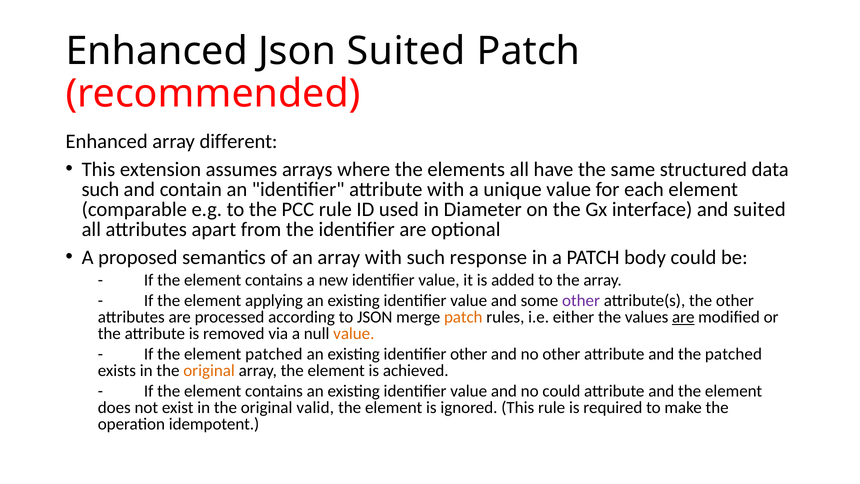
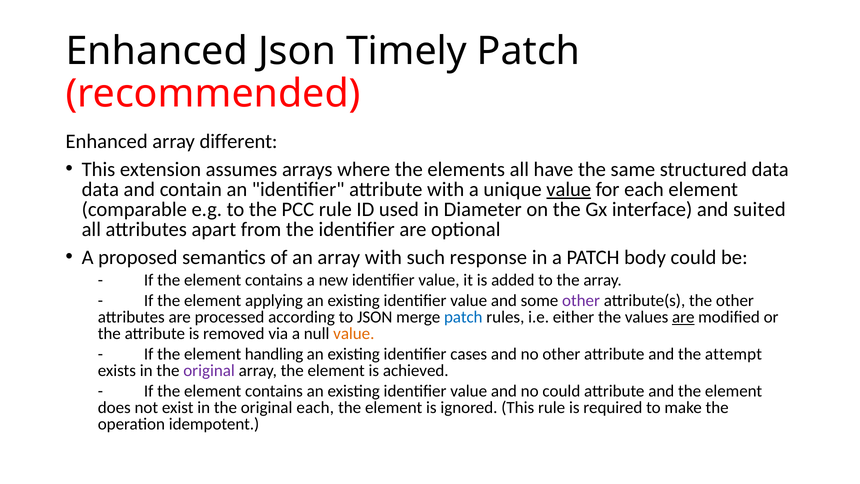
Json Suited: Suited -> Timely (407, 51)
such: such -> data (100, 189)
value underline: none -> present (569, 189)
patch colour: orange -> blue (463, 317)
element patched: patched -> handling (274, 354)
identifier other: other -> cases (469, 354)
the patched: patched -> attempt (733, 354)
original colour: orange -> purple (209, 370)
original valid: valid -> each (315, 408)
